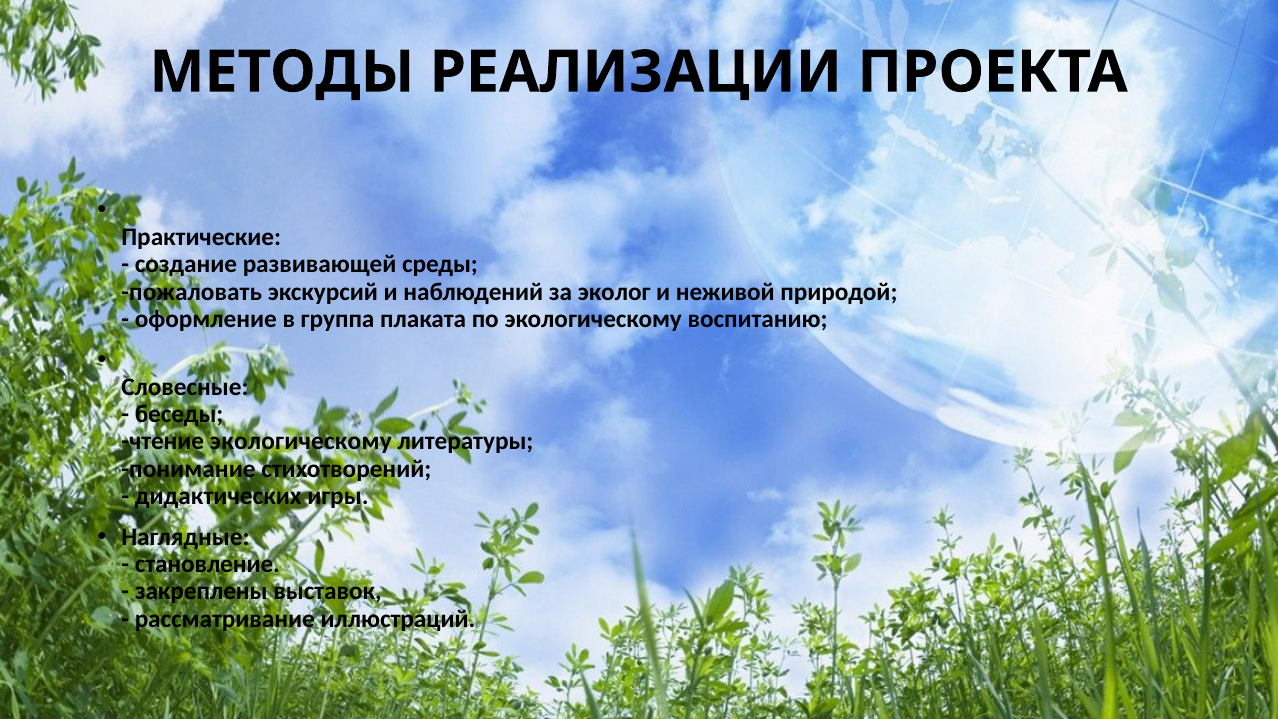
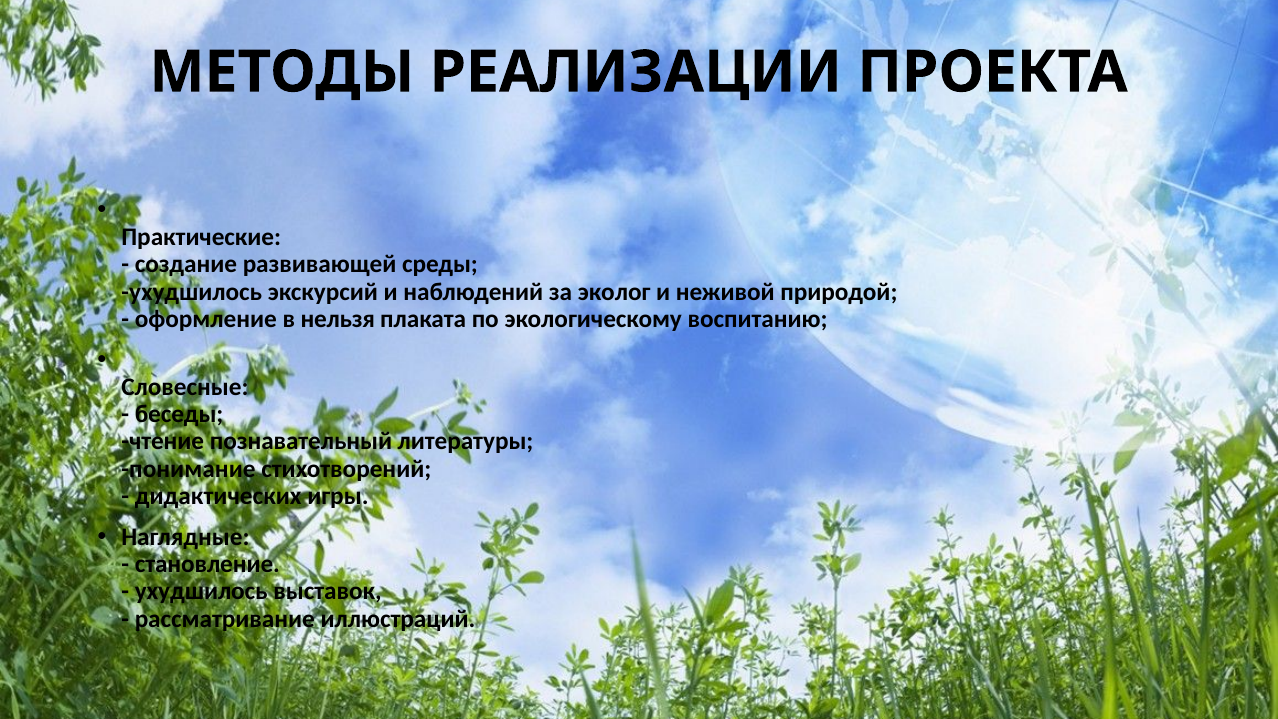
пожаловать: пожаловать -> ухудшилось (192, 292)
группа: группа -> нельзя (338, 319)
чтение экологическому: экологическому -> познавательный (301, 442)
закреплены: закреплены -> ухудшилось (201, 591)
